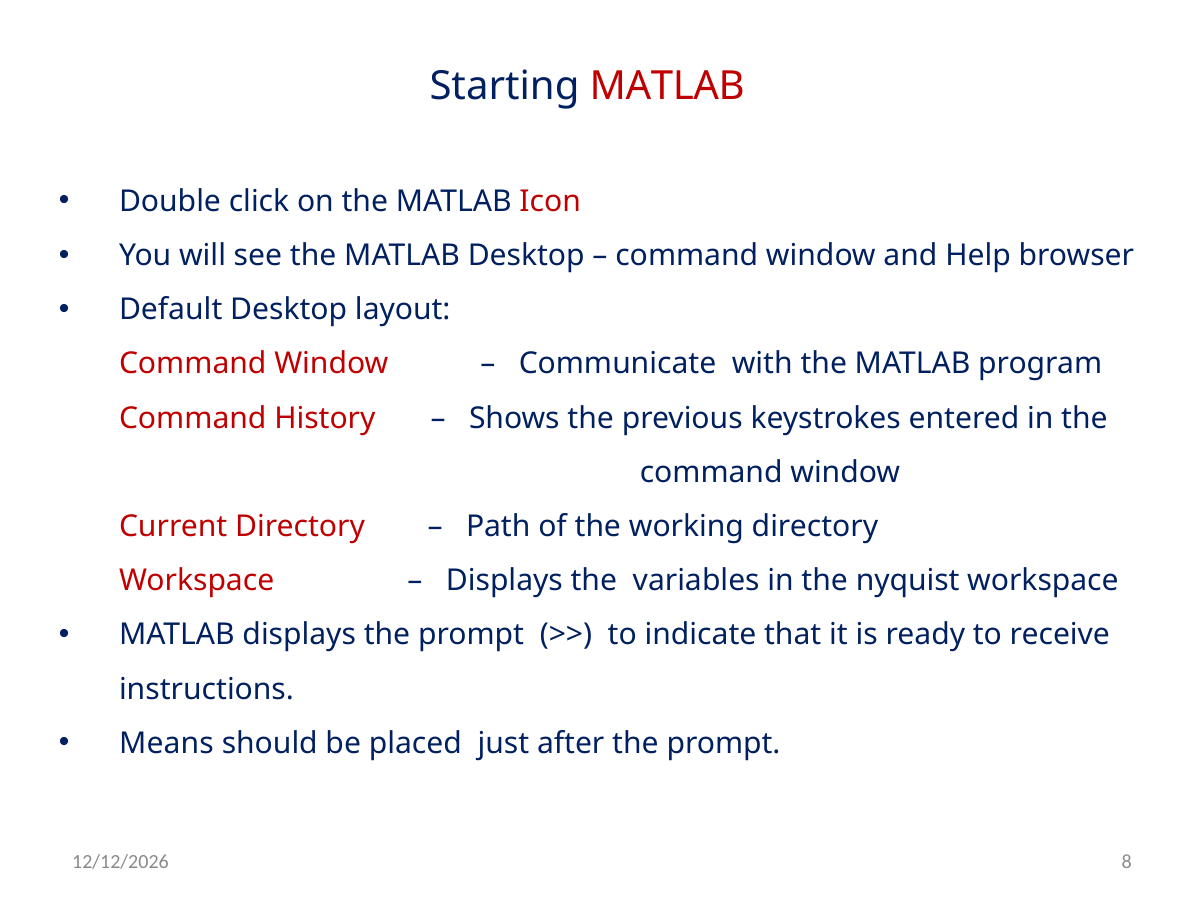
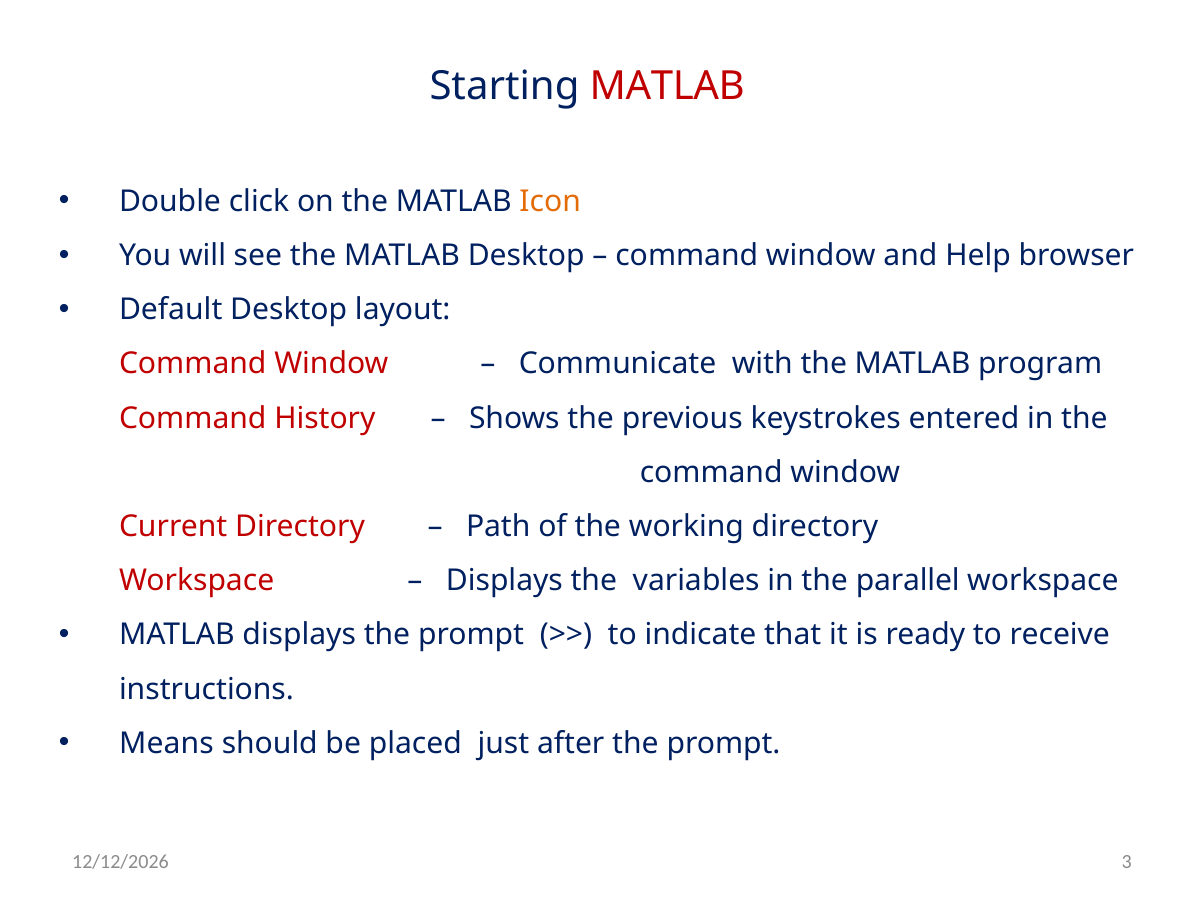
Icon colour: red -> orange (550, 202)
nyquist: nyquist -> parallel (908, 581)
8: 8 -> 3 (1127, 862)
